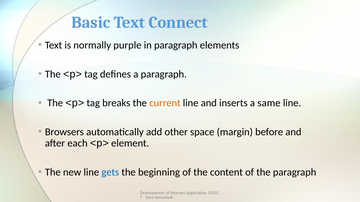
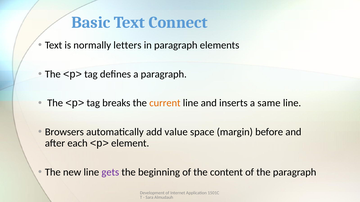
purple: purple -> letters (127, 45)
other: other -> value (176, 132)
gets colour: blue -> purple (110, 173)
